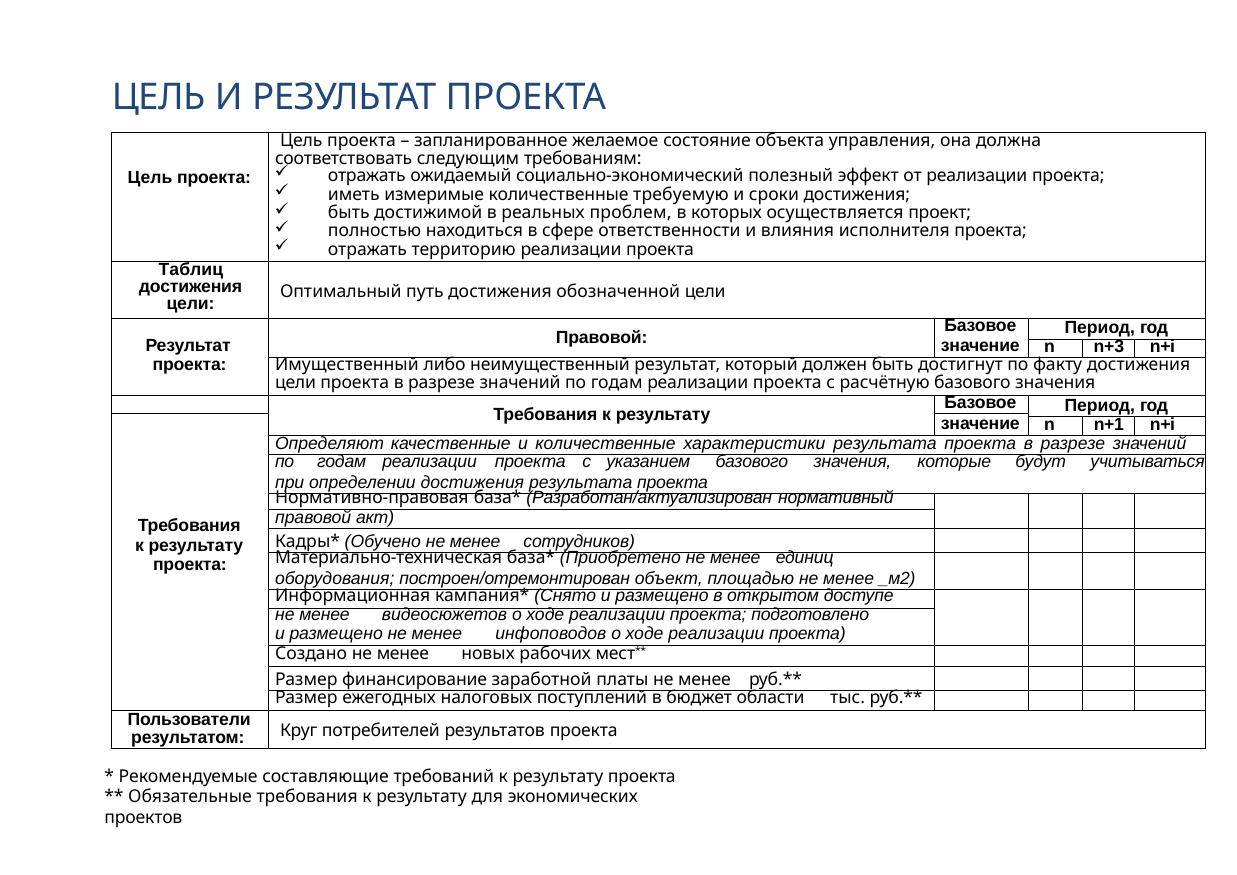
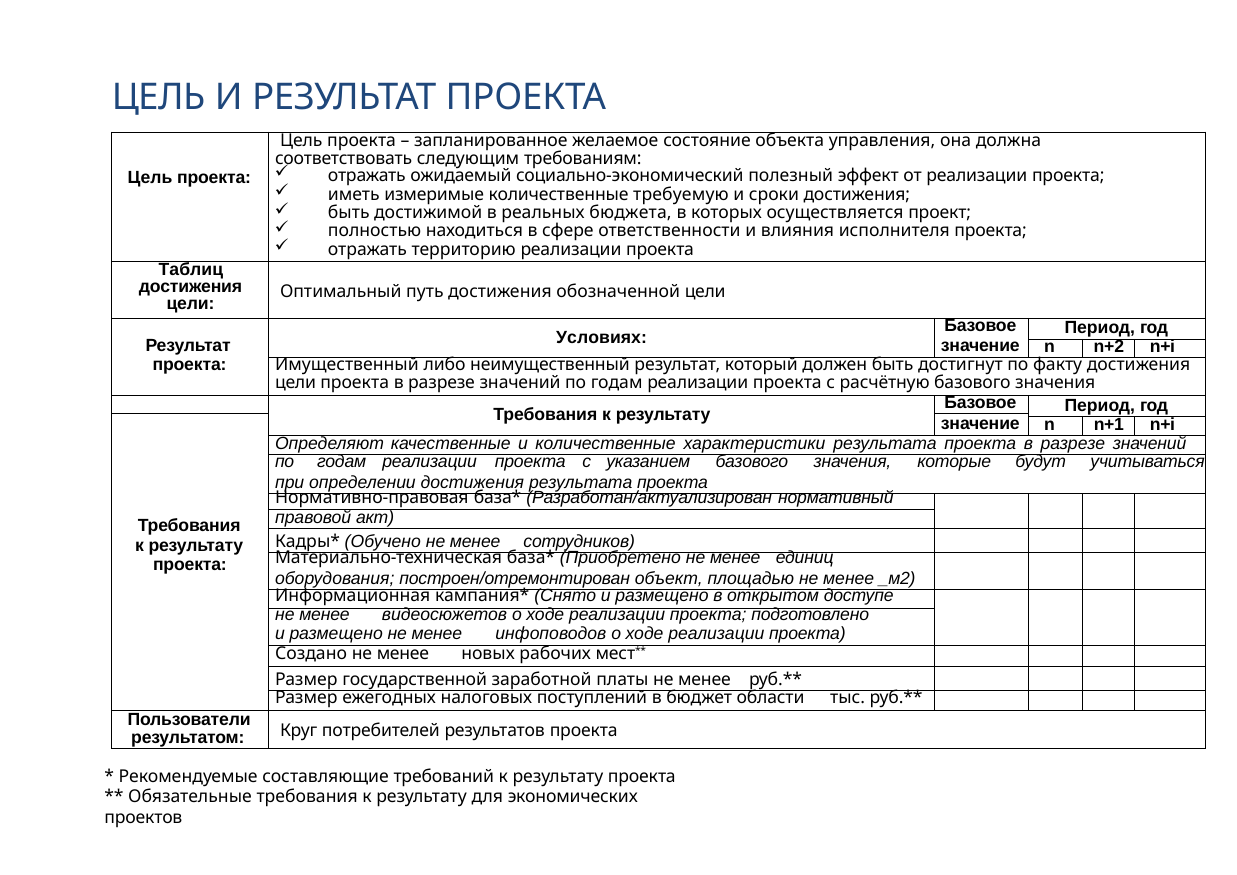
проблем: проблем -> бюджета (631, 213)
Правовой: Правовой -> Условиях (602, 337)
n+3: n+3 -> n+2 (1109, 347)
финансирование: финансирование -> государственной (415, 679)
